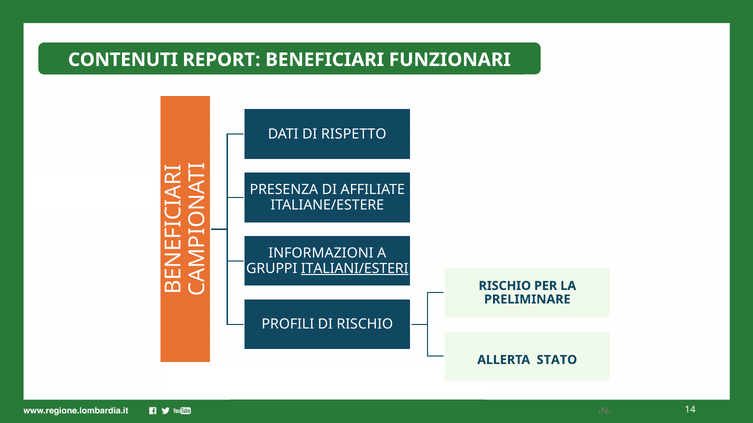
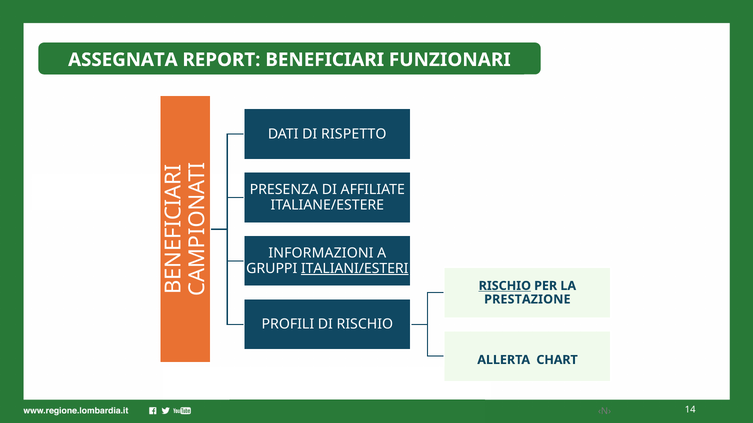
CONTENUTI: CONTENUTI -> ASSEGNATA (123, 60)
RISCHIO underline: none -> present (505, 286)
PRELIMINARE: PRELIMINARE -> PRESTAZIONE (527, 300)
STATO: STATO -> CHART (557, 360)
